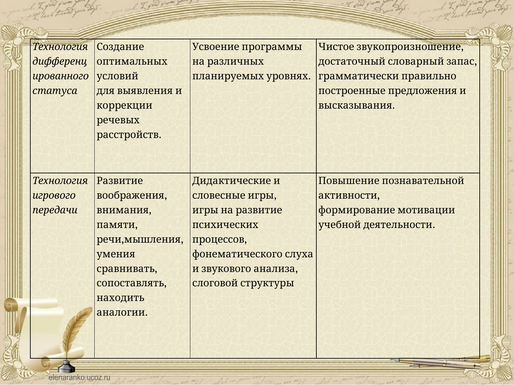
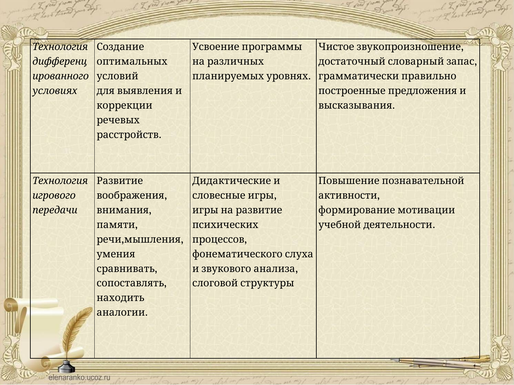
статуса: статуса -> условиях (55, 91)
